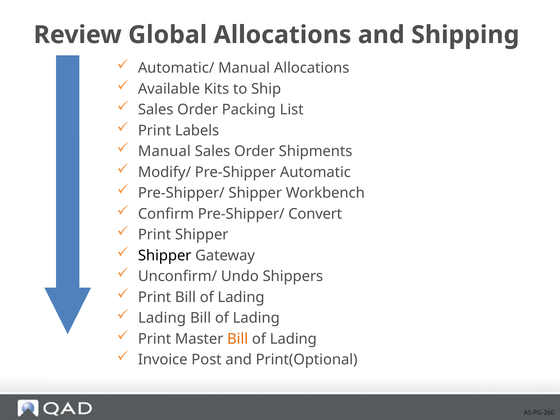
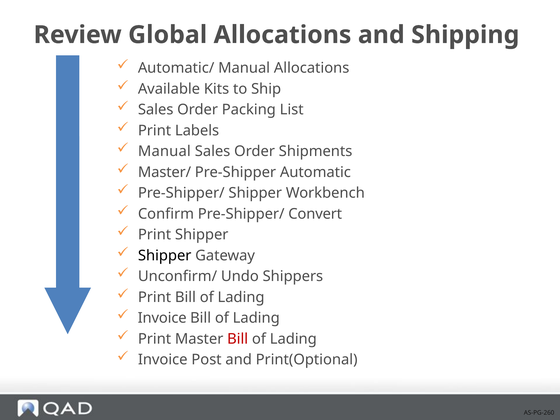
Modify/: Modify/ -> Master/ (165, 172)
Lading: Lading -> Invoice (162, 318)
Bill colour: orange -> red (238, 339)
